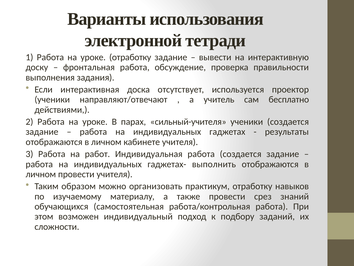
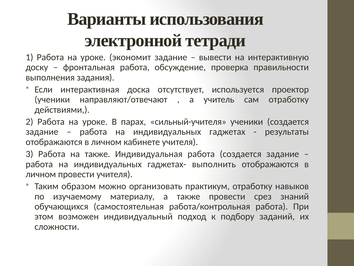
уроке отработку: отработку -> экономит (130, 57)
сам бесплатно: бесплатно -> отработку (289, 99)
на работ: работ -> также (97, 154)
